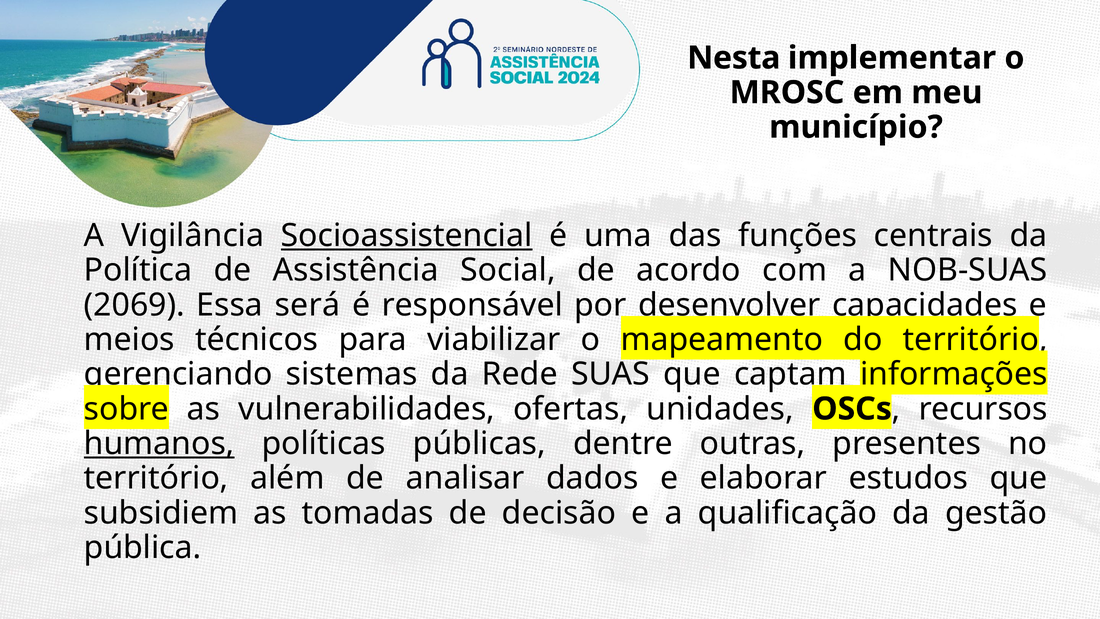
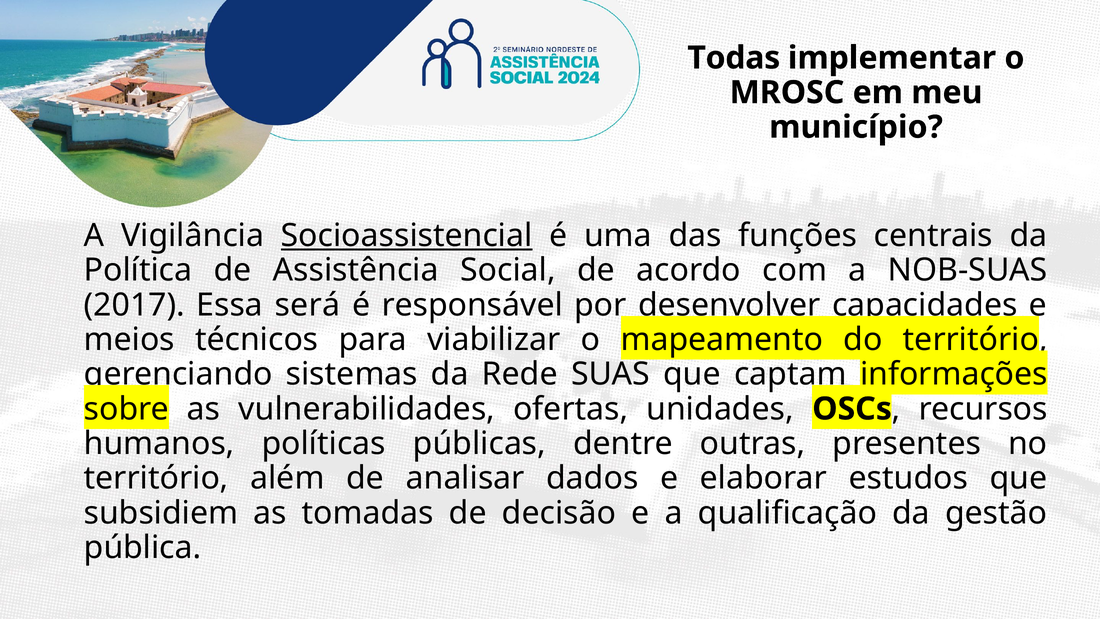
Nesta: Nesta -> Todas (734, 58)
2069: 2069 -> 2017 (134, 305)
humanos underline: present -> none (159, 443)
